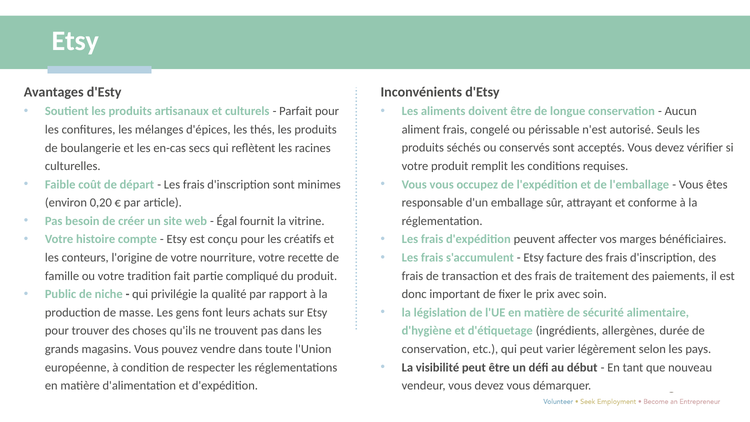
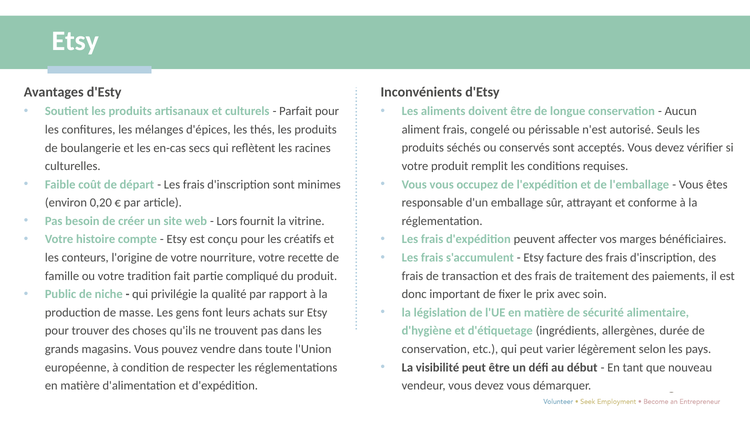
Égal: Égal -> Lors (227, 221)
